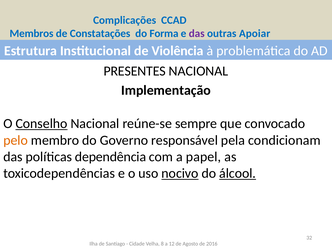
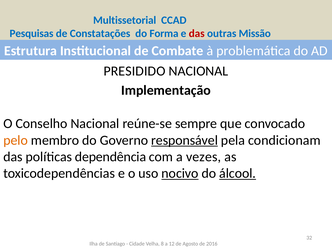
Complicações: Complicações -> Multissetorial (125, 20)
Membros: Membros -> Pesquisas (32, 33)
das colour: purple -> red (197, 33)
Apoiar: Apoiar -> Missão (255, 33)
Violência: Violência -> Combate (178, 51)
PRESENTES: PRESENTES -> PRESIDIDO (135, 71)
Conselho underline: present -> none (42, 124)
responsável underline: none -> present (185, 140)
papel: papel -> vezes (204, 157)
